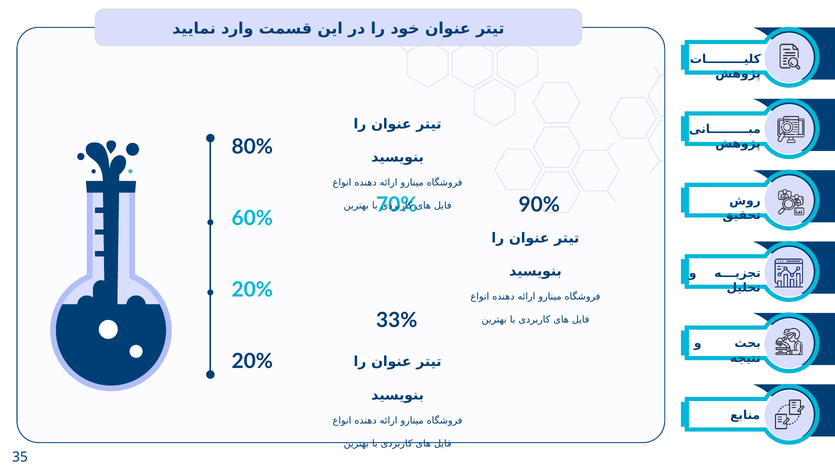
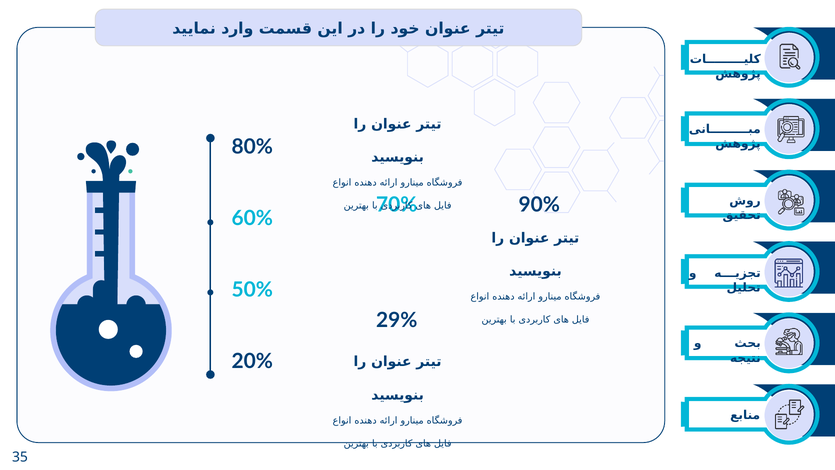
20%: 20% -> 50% (252, 290)
33%: 33% -> 29% (397, 320)
